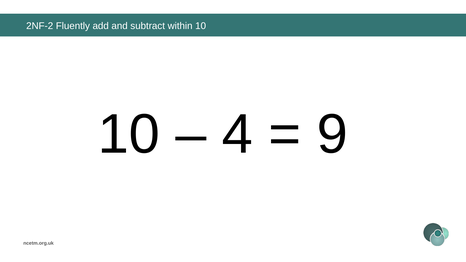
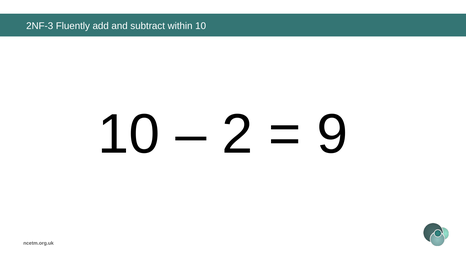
2NF-2: 2NF-2 -> 2NF-3 (40, 26)
4: 4 -> 2 (237, 135)
